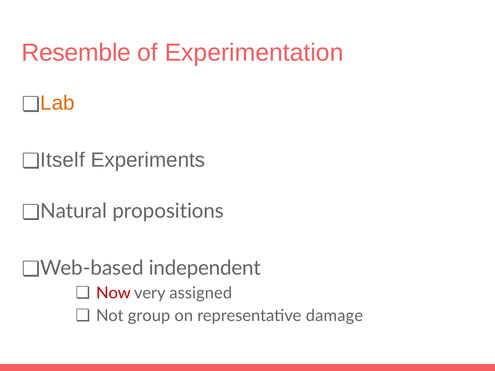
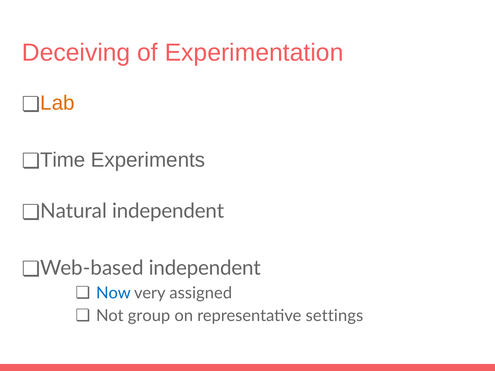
Resemble: Resemble -> Deceiving (76, 53)
Itself: Itself -> Time (63, 160)
propositions: propositions -> independent (168, 211)
Now colour: red -> blue (113, 293)
damage: damage -> settings (334, 316)
